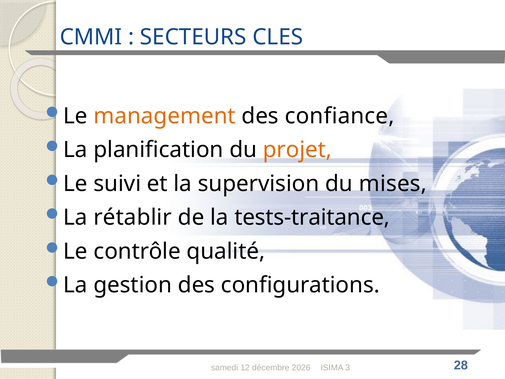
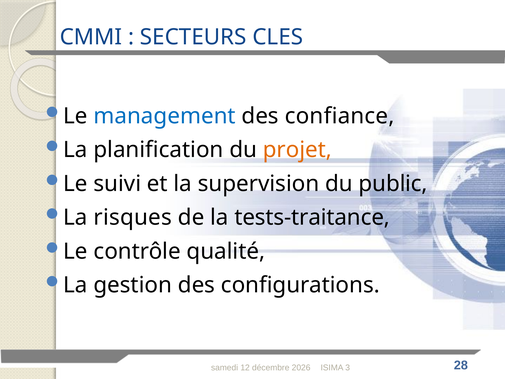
management colour: orange -> blue (165, 116)
mises: mises -> public (393, 184)
rétablir: rétablir -> risques (133, 217)
